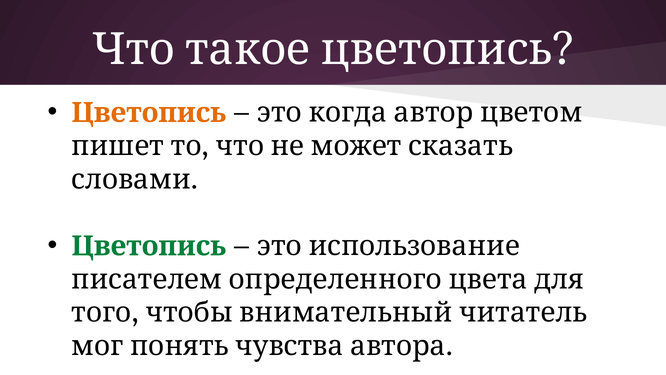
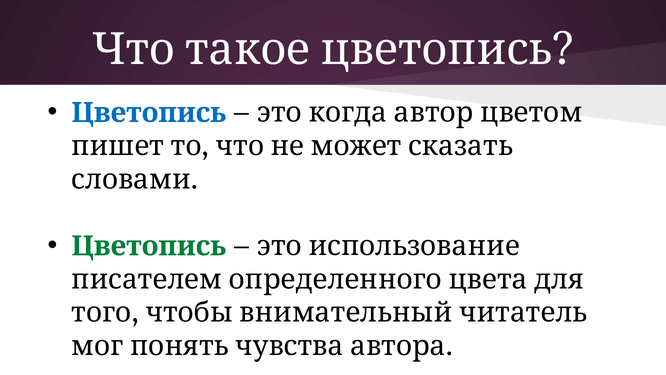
Цветопись colour: orange -> blue (149, 113)
